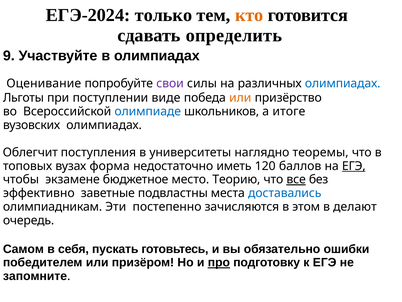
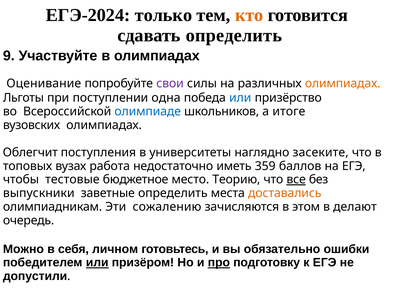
олимпиадах colour: blue -> orange (343, 83)
виде: виде -> одна (166, 98)
или colour: orange -> blue (240, 98)
теоремы: теоремы -> засеките (321, 152)
форма: форма -> работа (110, 166)
120: 120 -> 359 (265, 166)
ЕГЭ underline: present -> none (354, 166)
экзамене: экзамене -> тестовые (72, 179)
эффективно: эффективно -> выпускники (39, 193)
заветные подвластны: подвластны -> определить (173, 193)
доставались colour: blue -> orange (285, 193)
постепенно: постепенно -> сожалению (167, 206)
Самом: Самом -> Можно (23, 249)
пускать: пускать -> личном (115, 249)
или underline: none -> present (97, 262)
запомните: запомните -> допустили (35, 276)
